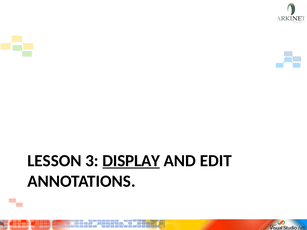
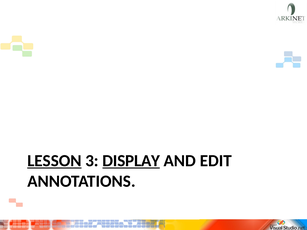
LESSON underline: none -> present (54, 161)
